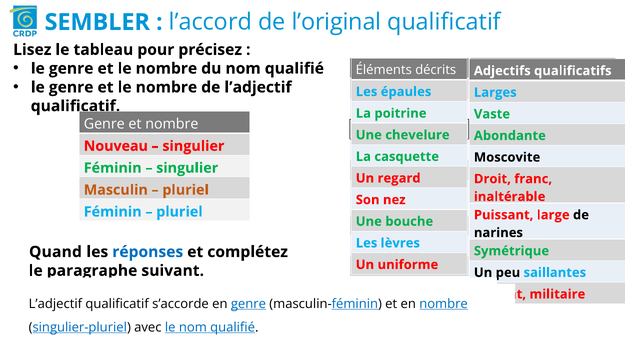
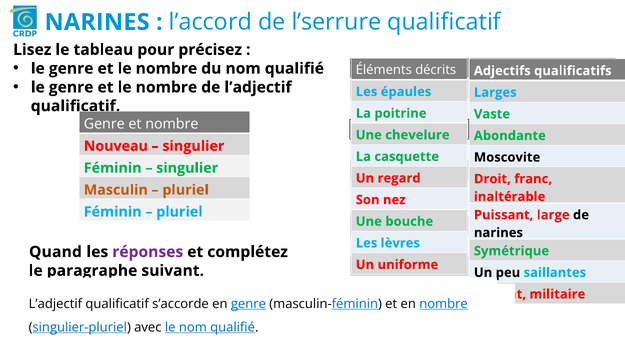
SEMBLER: SEMBLER -> NARINES (97, 22)
l’original: l’original -> l’serrure (336, 22)
réponses colour: blue -> purple (148, 252)
